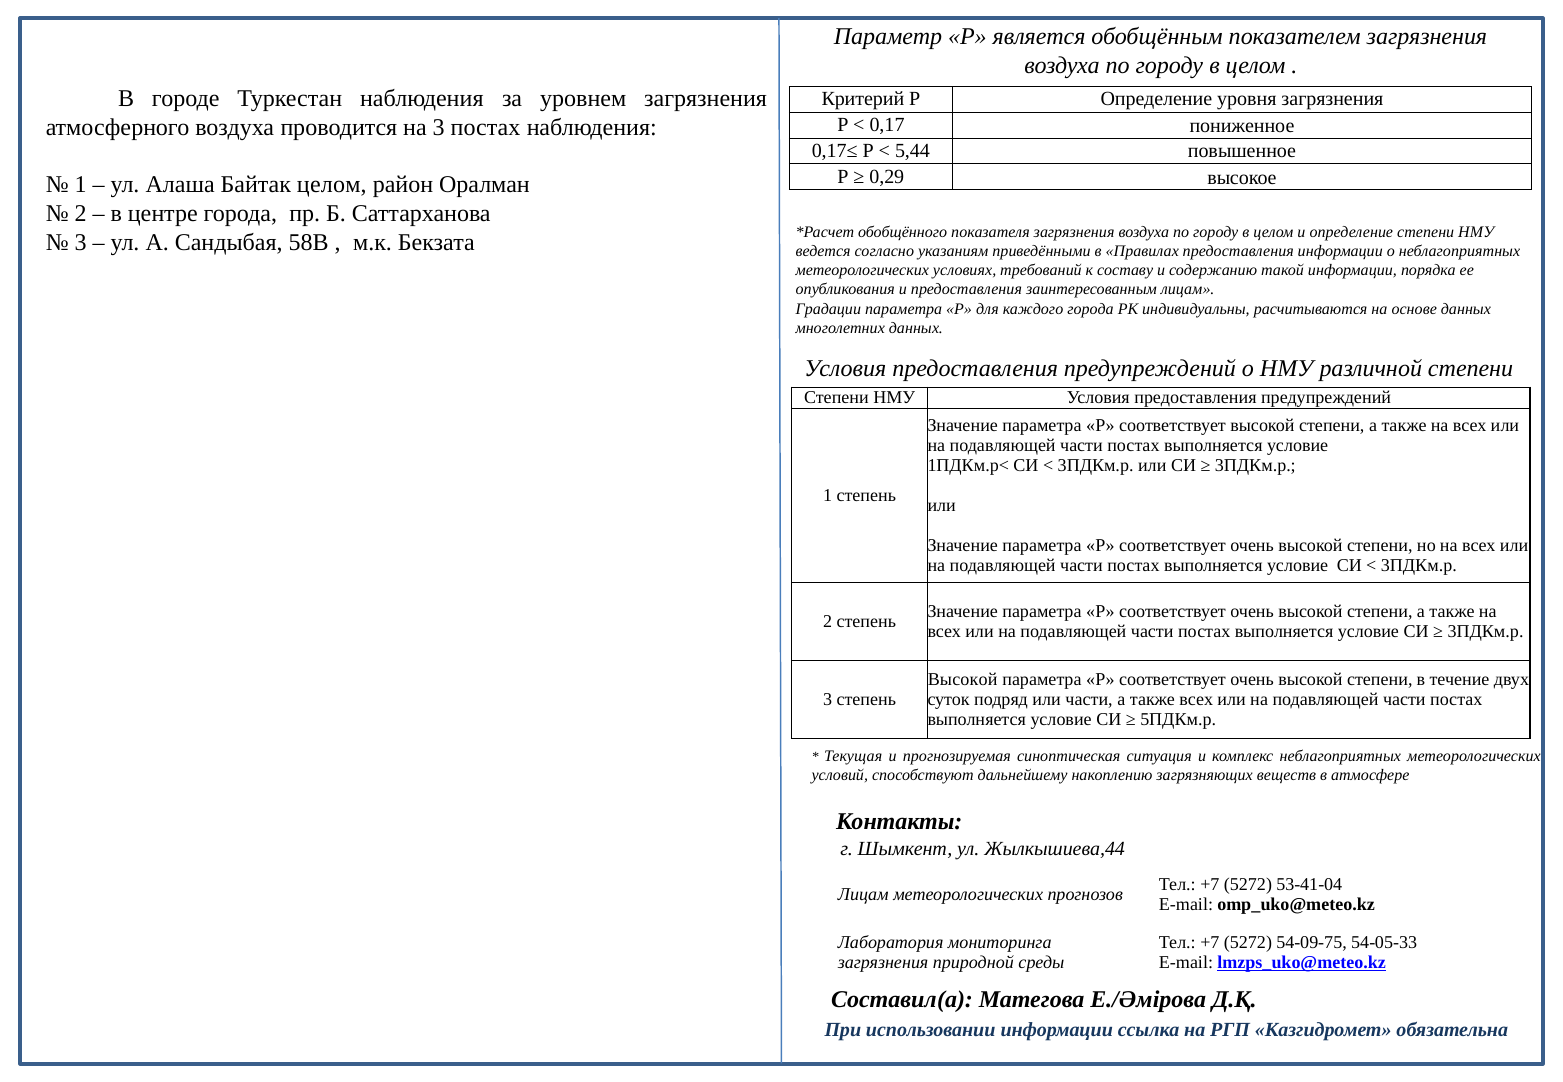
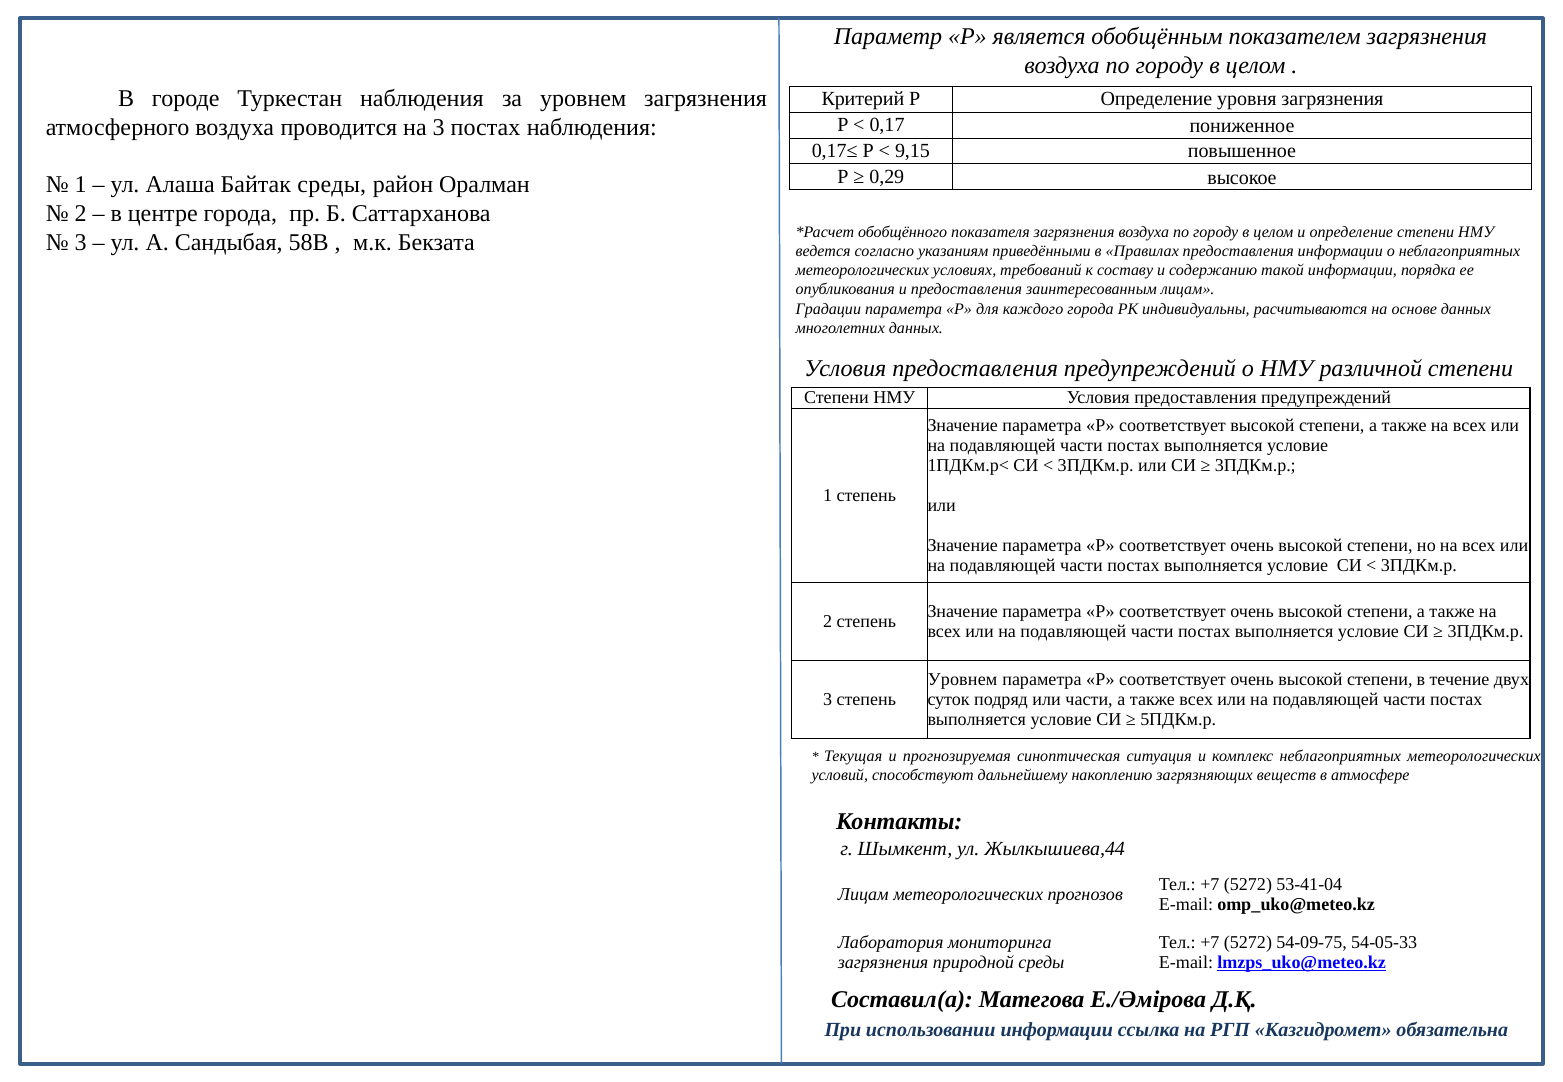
5,44: 5,44 -> 9,15 (912, 151)
Байтак целом: целом -> среды (332, 185)
Высокой: Высокой -> Уровнем (963, 680)
